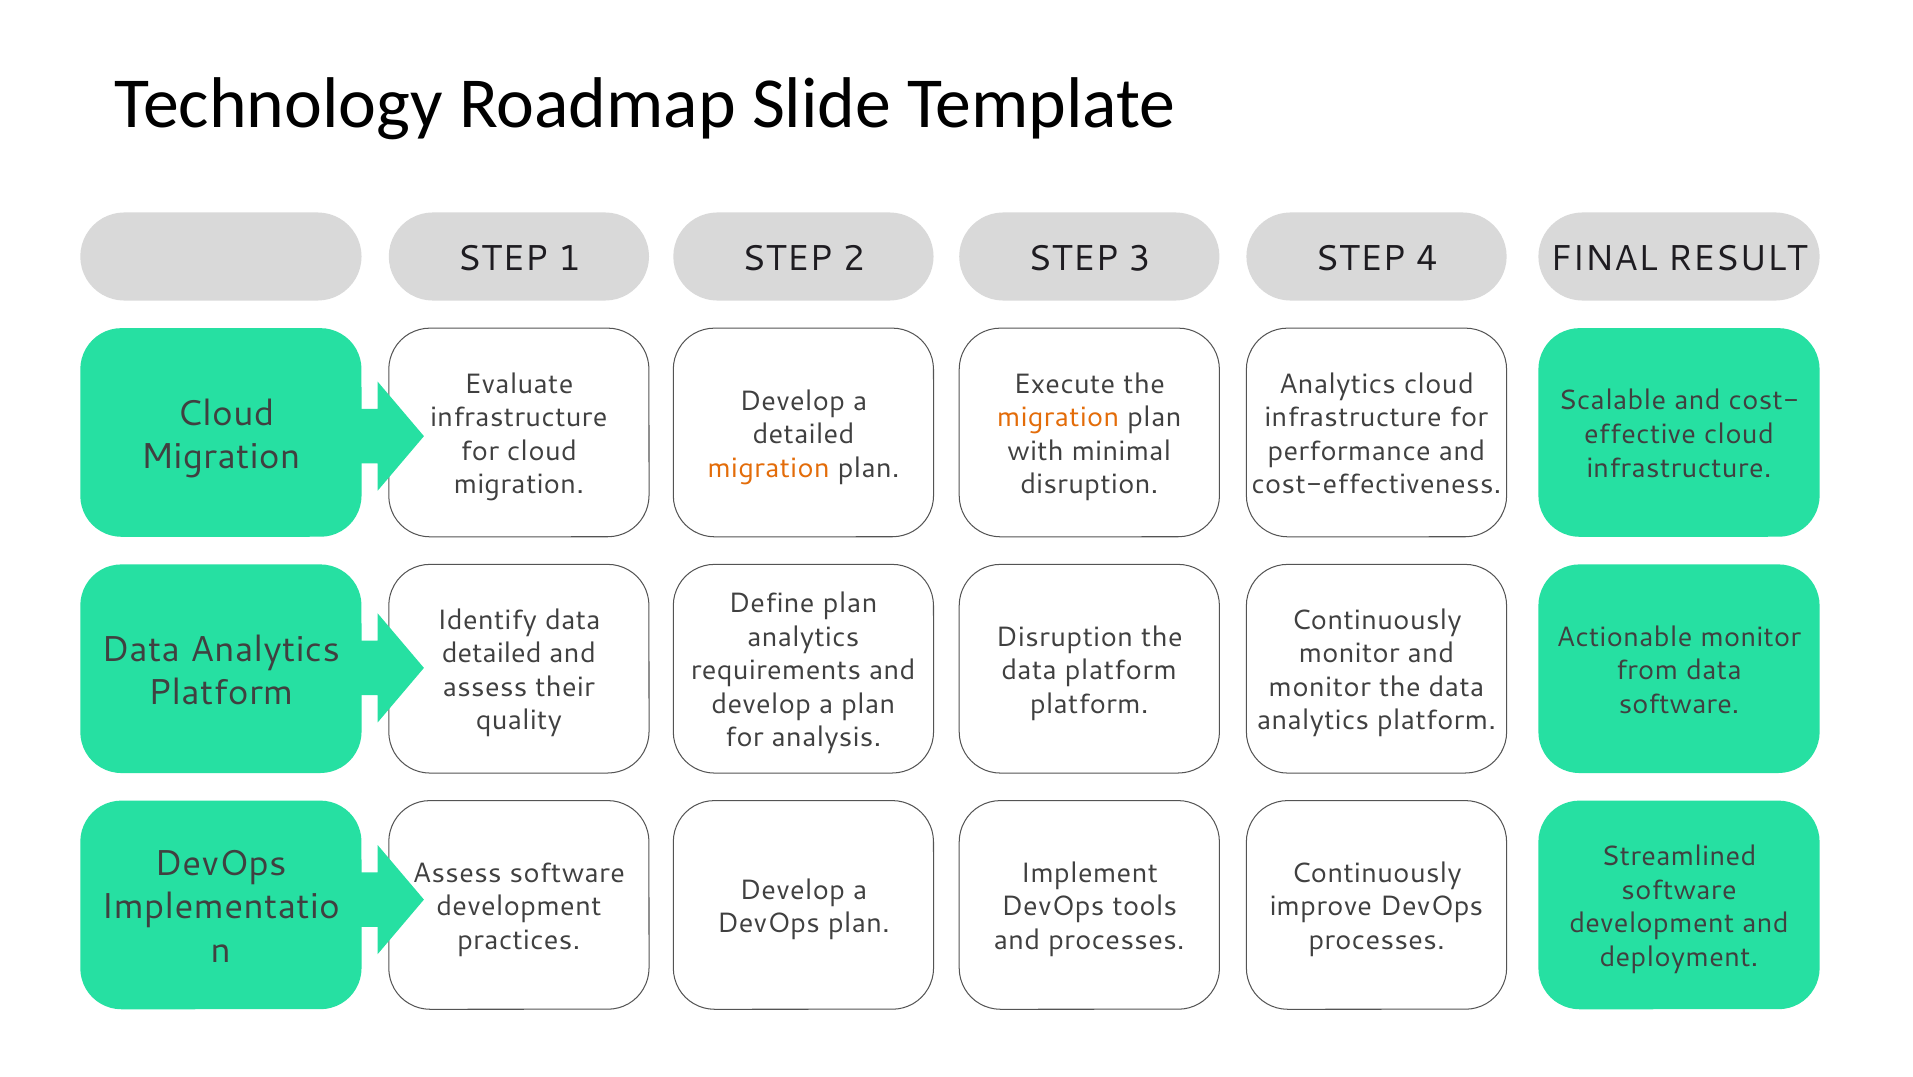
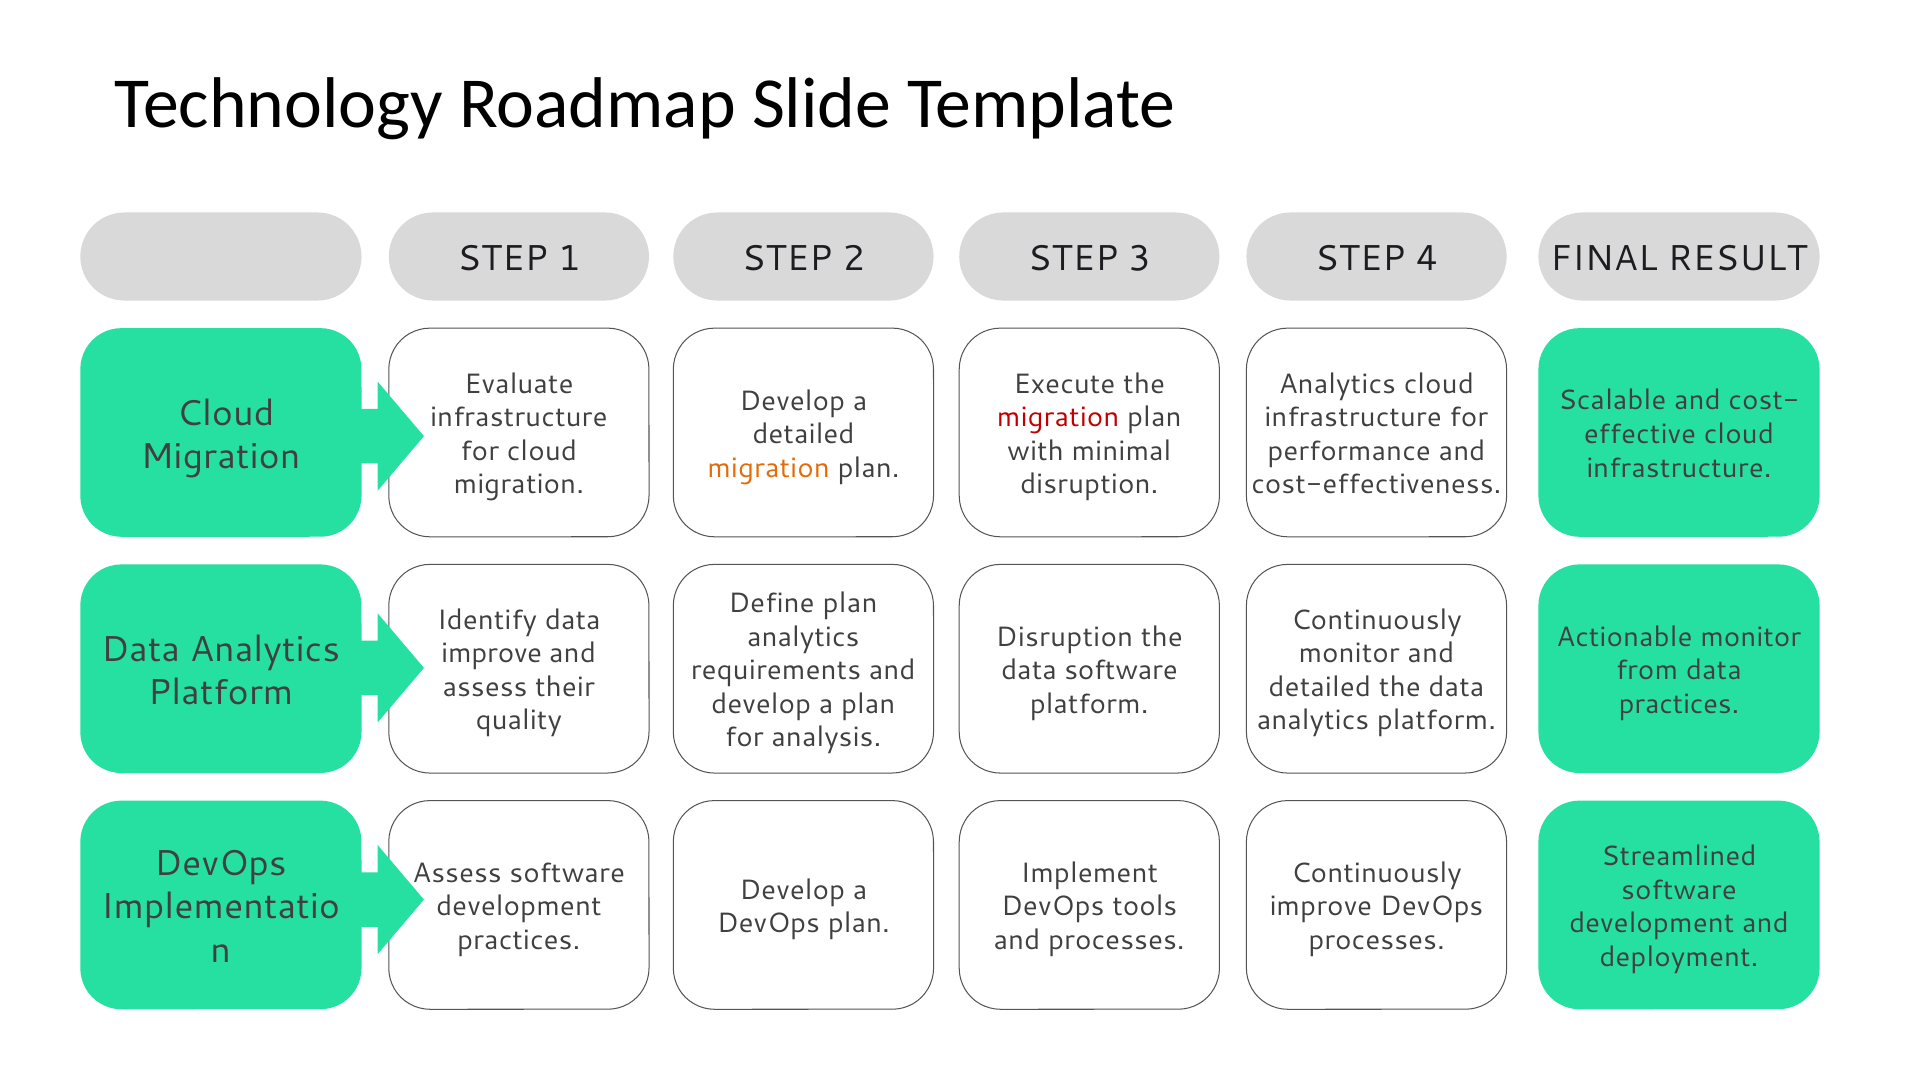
migration colour: orange -> red (1058, 417)
detailed: detailed -> improve (492, 653)
data platform: platform -> software (1121, 670)
monitor: monitor -> detailed (1320, 687)
software: software -> practices (1679, 704)
